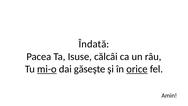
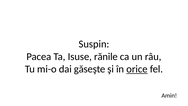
Îndată: Îndată -> Suspin (94, 44)
călcâi: călcâi -> rănile (106, 56)
mi-o underline: present -> none (47, 69)
